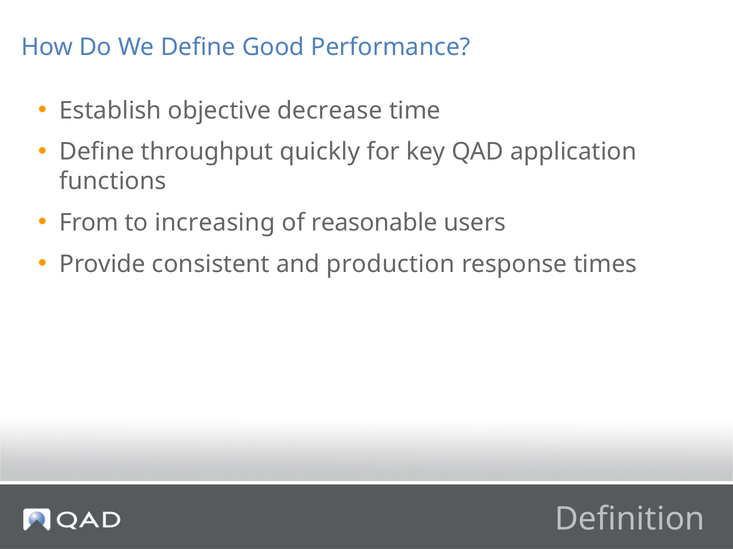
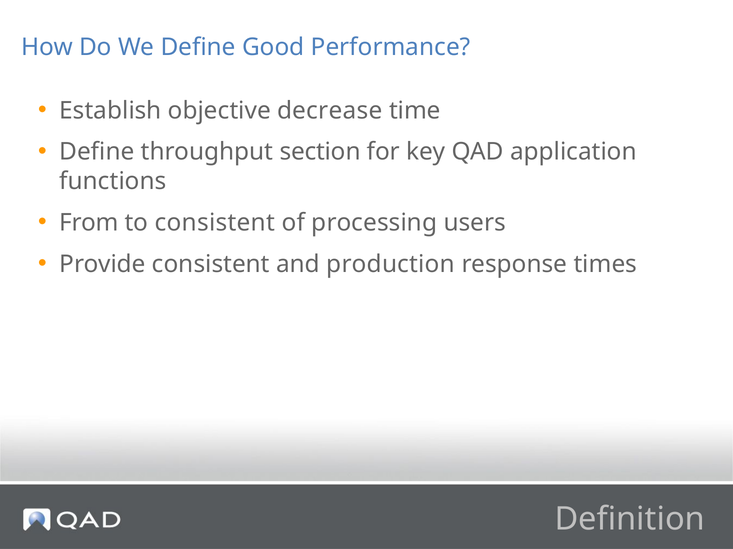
quickly: quickly -> section (320, 152)
to increasing: increasing -> consistent (215, 223)
reasonable: reasonable -> processing (374, 223)
